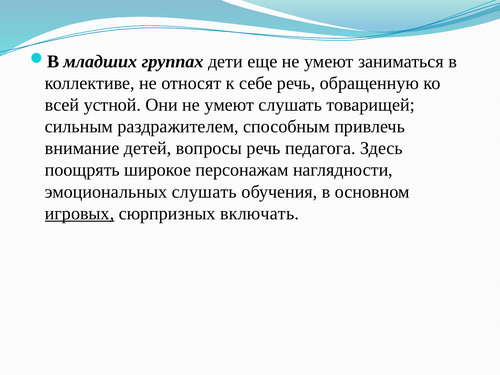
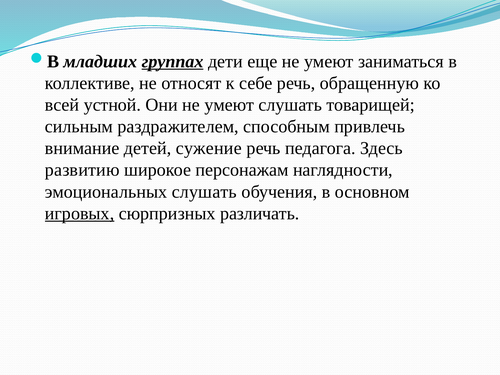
группах underline: none -> present (173, 61)
вопросы: вопросы -> сужение (209, 148)
поощрять: поощрять -> развитию (82, 170)
включать: включать -> различать (260, 213)
